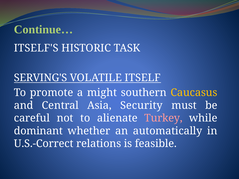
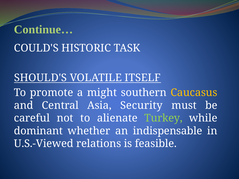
ITSELF'S: ITSELF'S -> COULD'S (36, 48)
SERVING'S: SERVING'S -> SHOULD'S (40, 78)
Turkey colour: pink -> light green (163, 118)
automatically: automatically -> indispensable (168, 131)
U.S.-Correct: U.S.-Correct -> U.S.-Viewed (44, 144)
